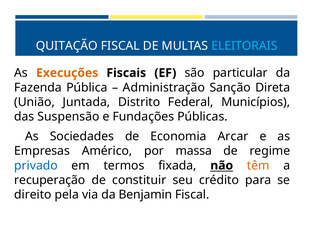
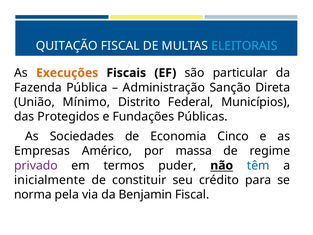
Juntada: Juntada -> Mínimo (86, 102)
Suspensão: Suspensão -> Protegidos (68, 117)
Arcar: Arcar -> Cinco (233, 136)
privado colour: blue -> purple (36, 165)
fixada: fixada -> puder (177, 165)
têm colour: orange -> blue (258, 165)
recuperação: recuperação -> inicialmente (50, 180)
direito: direito -> norma (33, 195)
